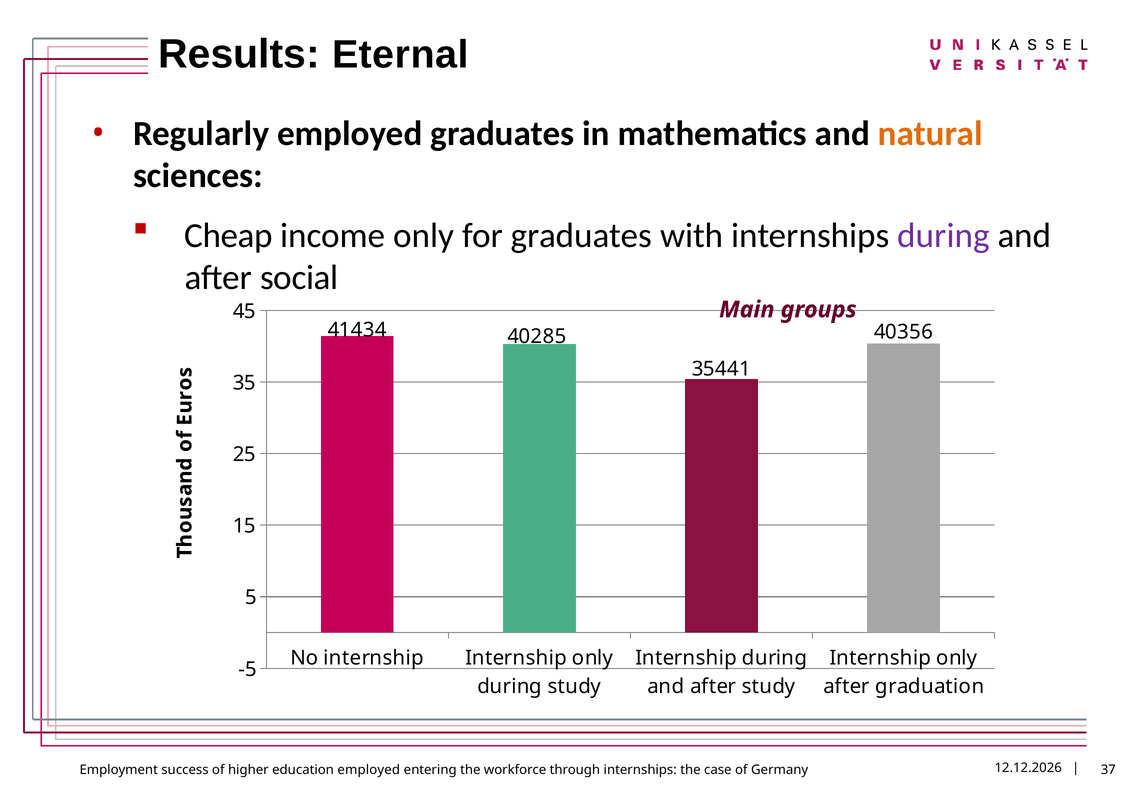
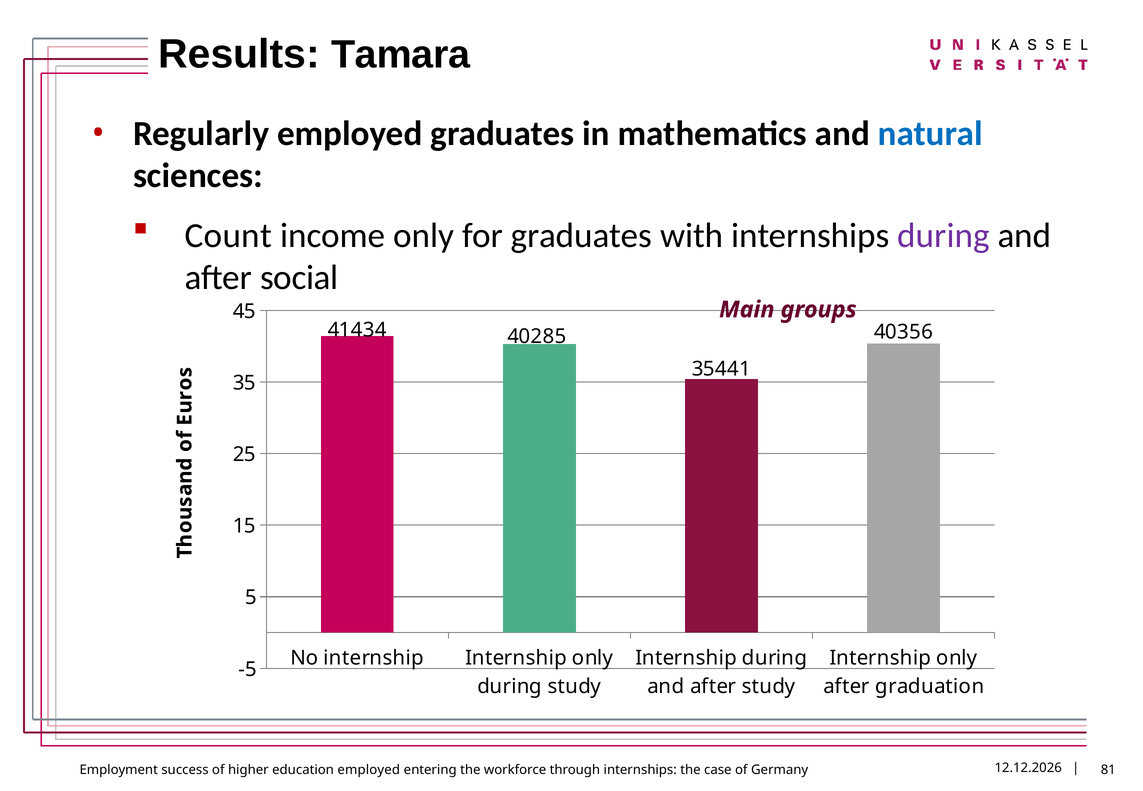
Eternal: Eternal -> Tamara (401, 55)
natural colour: orange -> blue (930, 134)
Cheap: Cheap -> Count (228, 236)
37: 37 -> 81 (1108, 770)
